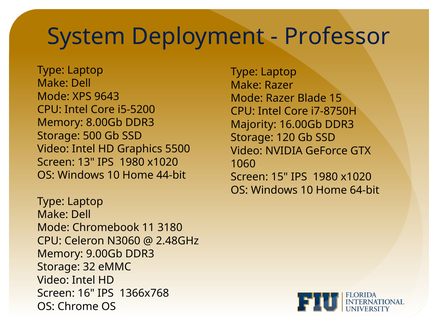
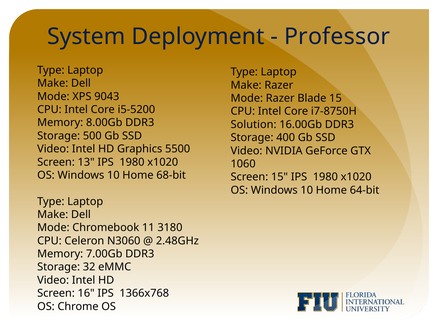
9643: 9643 -> 9043 (107, 97)
Majority: Majority -> Solution (254, 125)
120: 120 -> 400 (286, 138)
44-bit: 44-bit -> 68-bit (171, 175)
9.00Gb: 9.00Gb -> 7.00Gb (104, 254)
